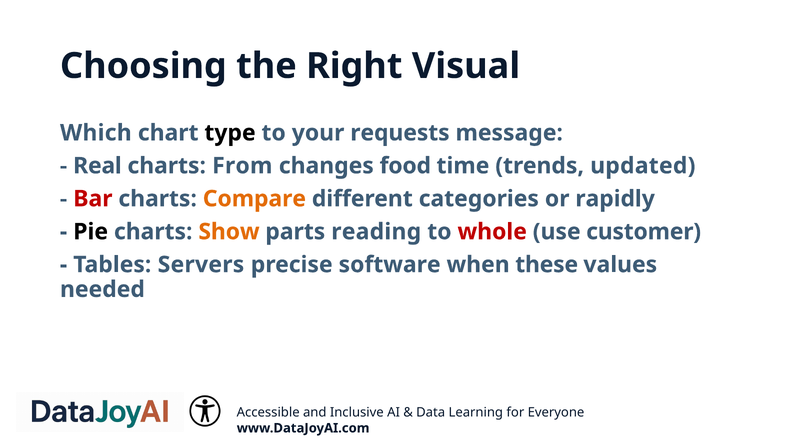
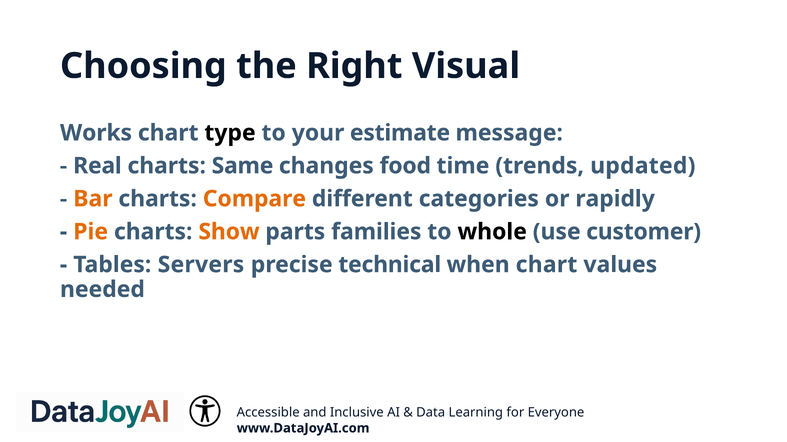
Which: Which -> Works (96, 133)
requests: requests -> estimate (400, 133)
From: From -> Same (243, 166)
Bar colour: red -> orange (93, 199)
Pie colour: black -> orange (91, 232)
reading: reading -> families (376, 232)
whole colour: red -> black (492, 232)
software: software -> technical (390, 265)
when these: these -> chart (546, 265)
